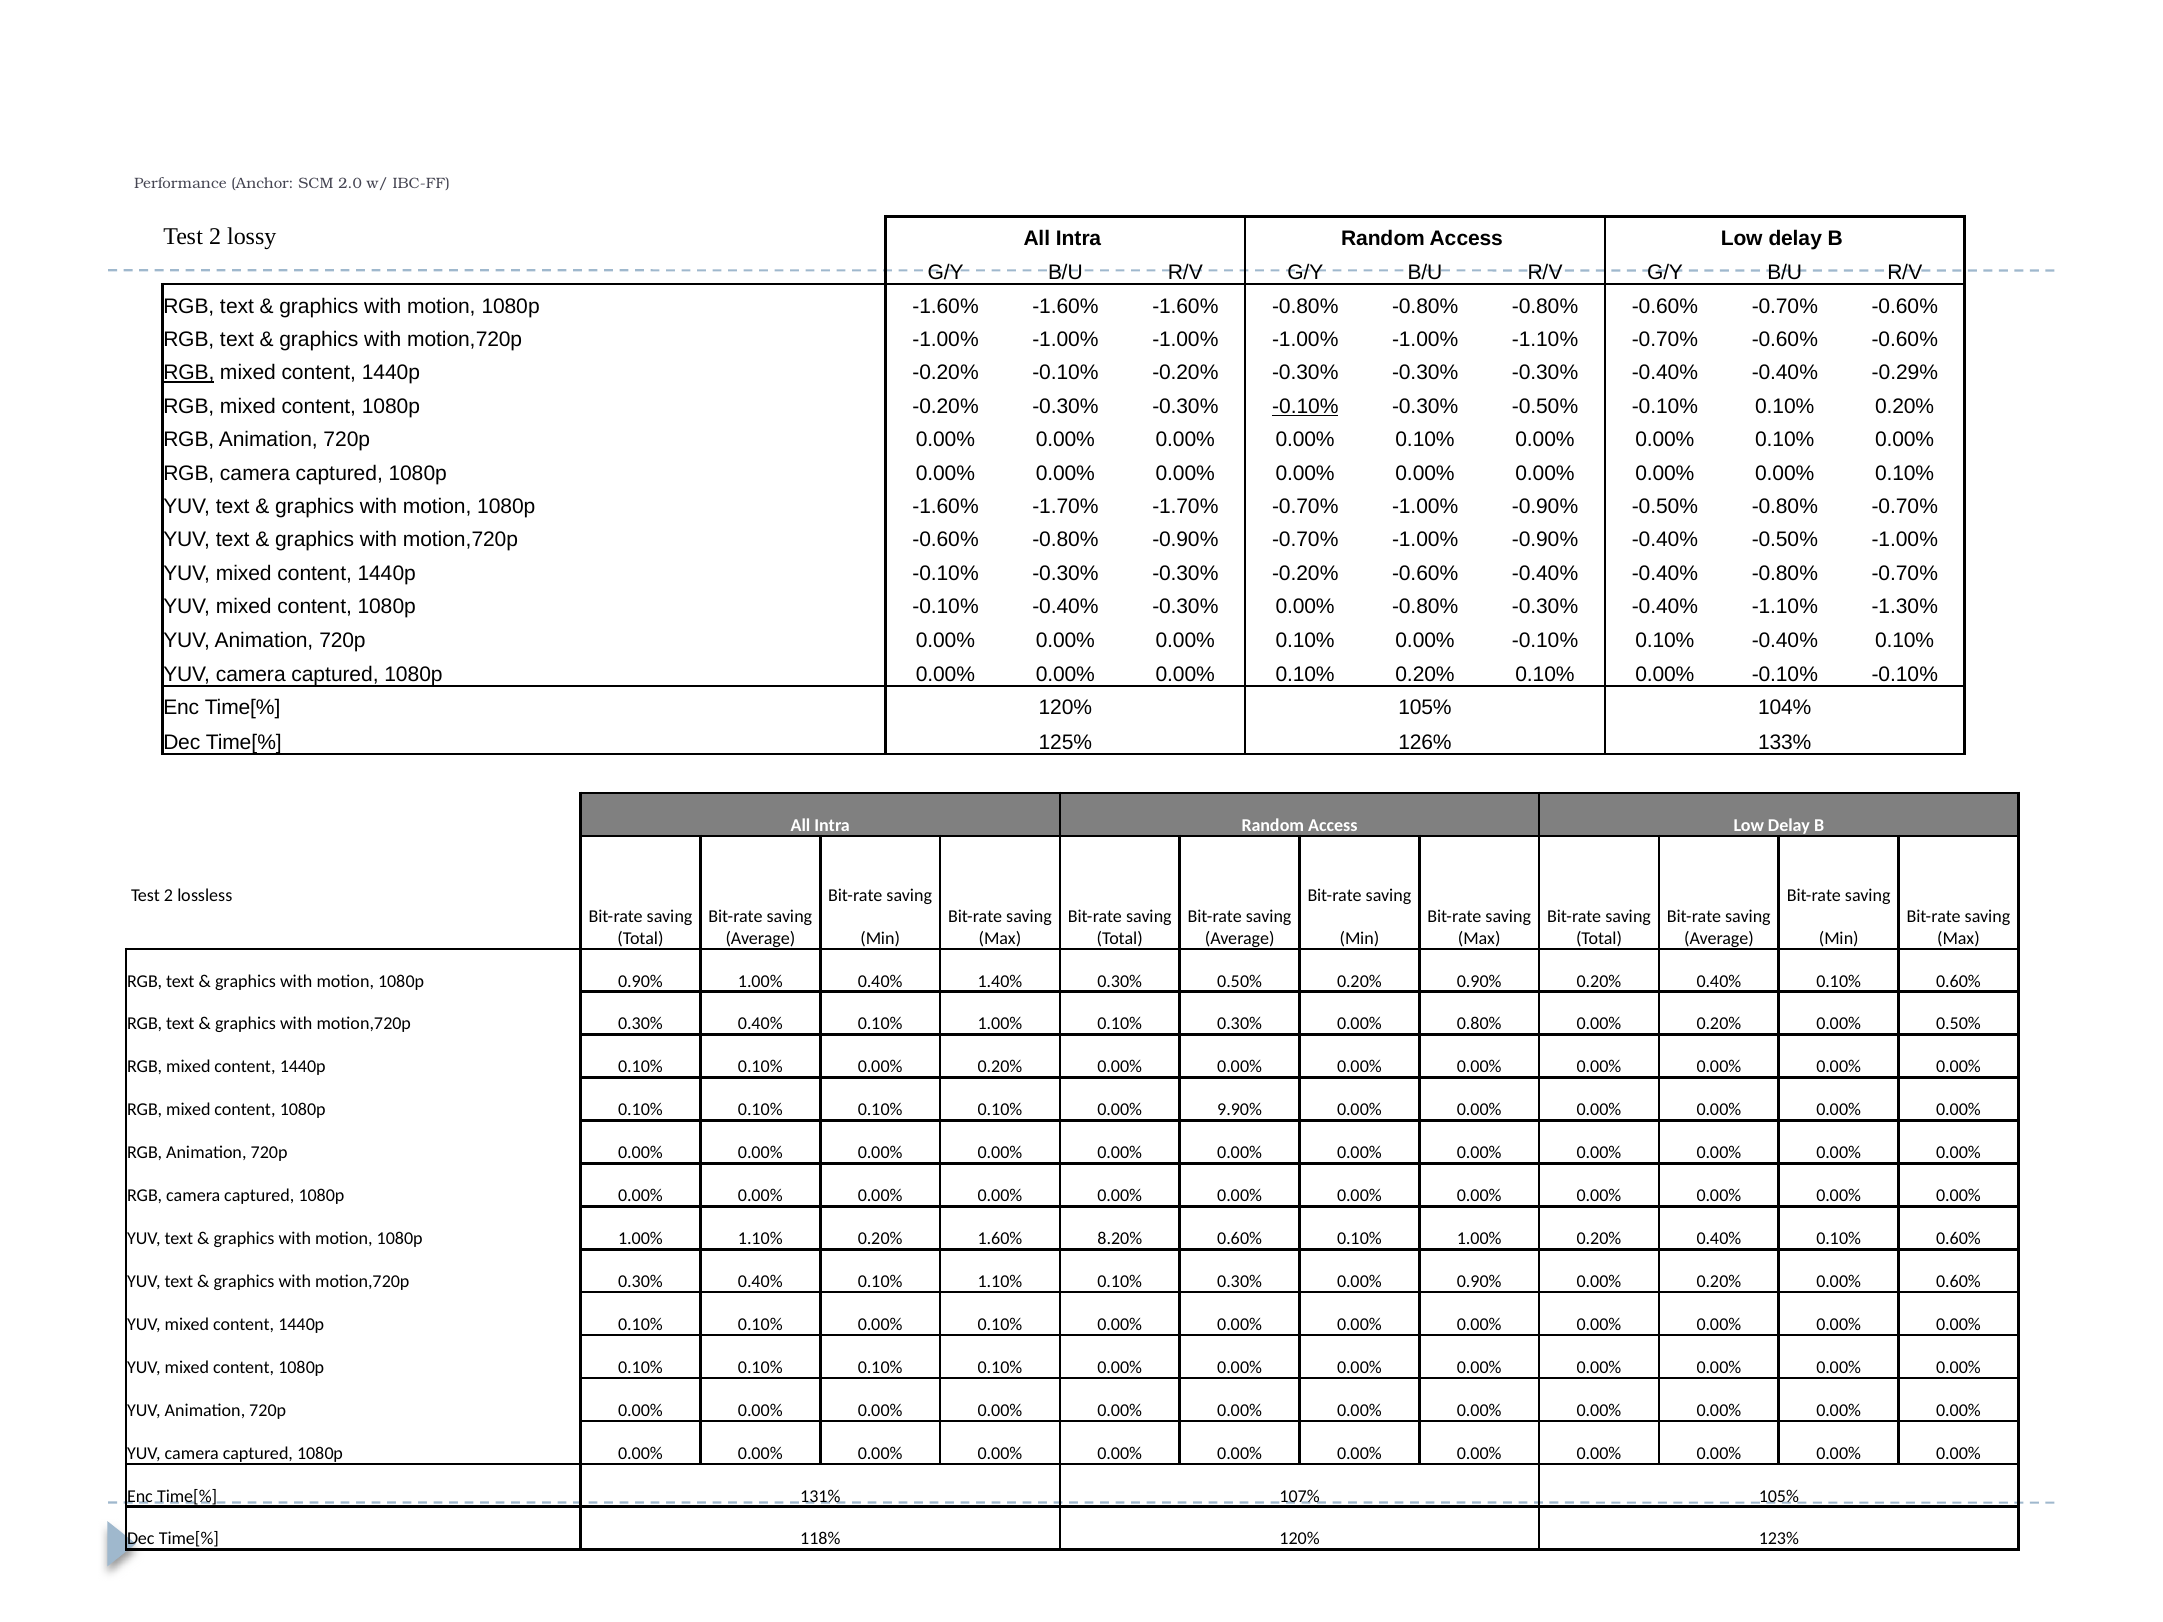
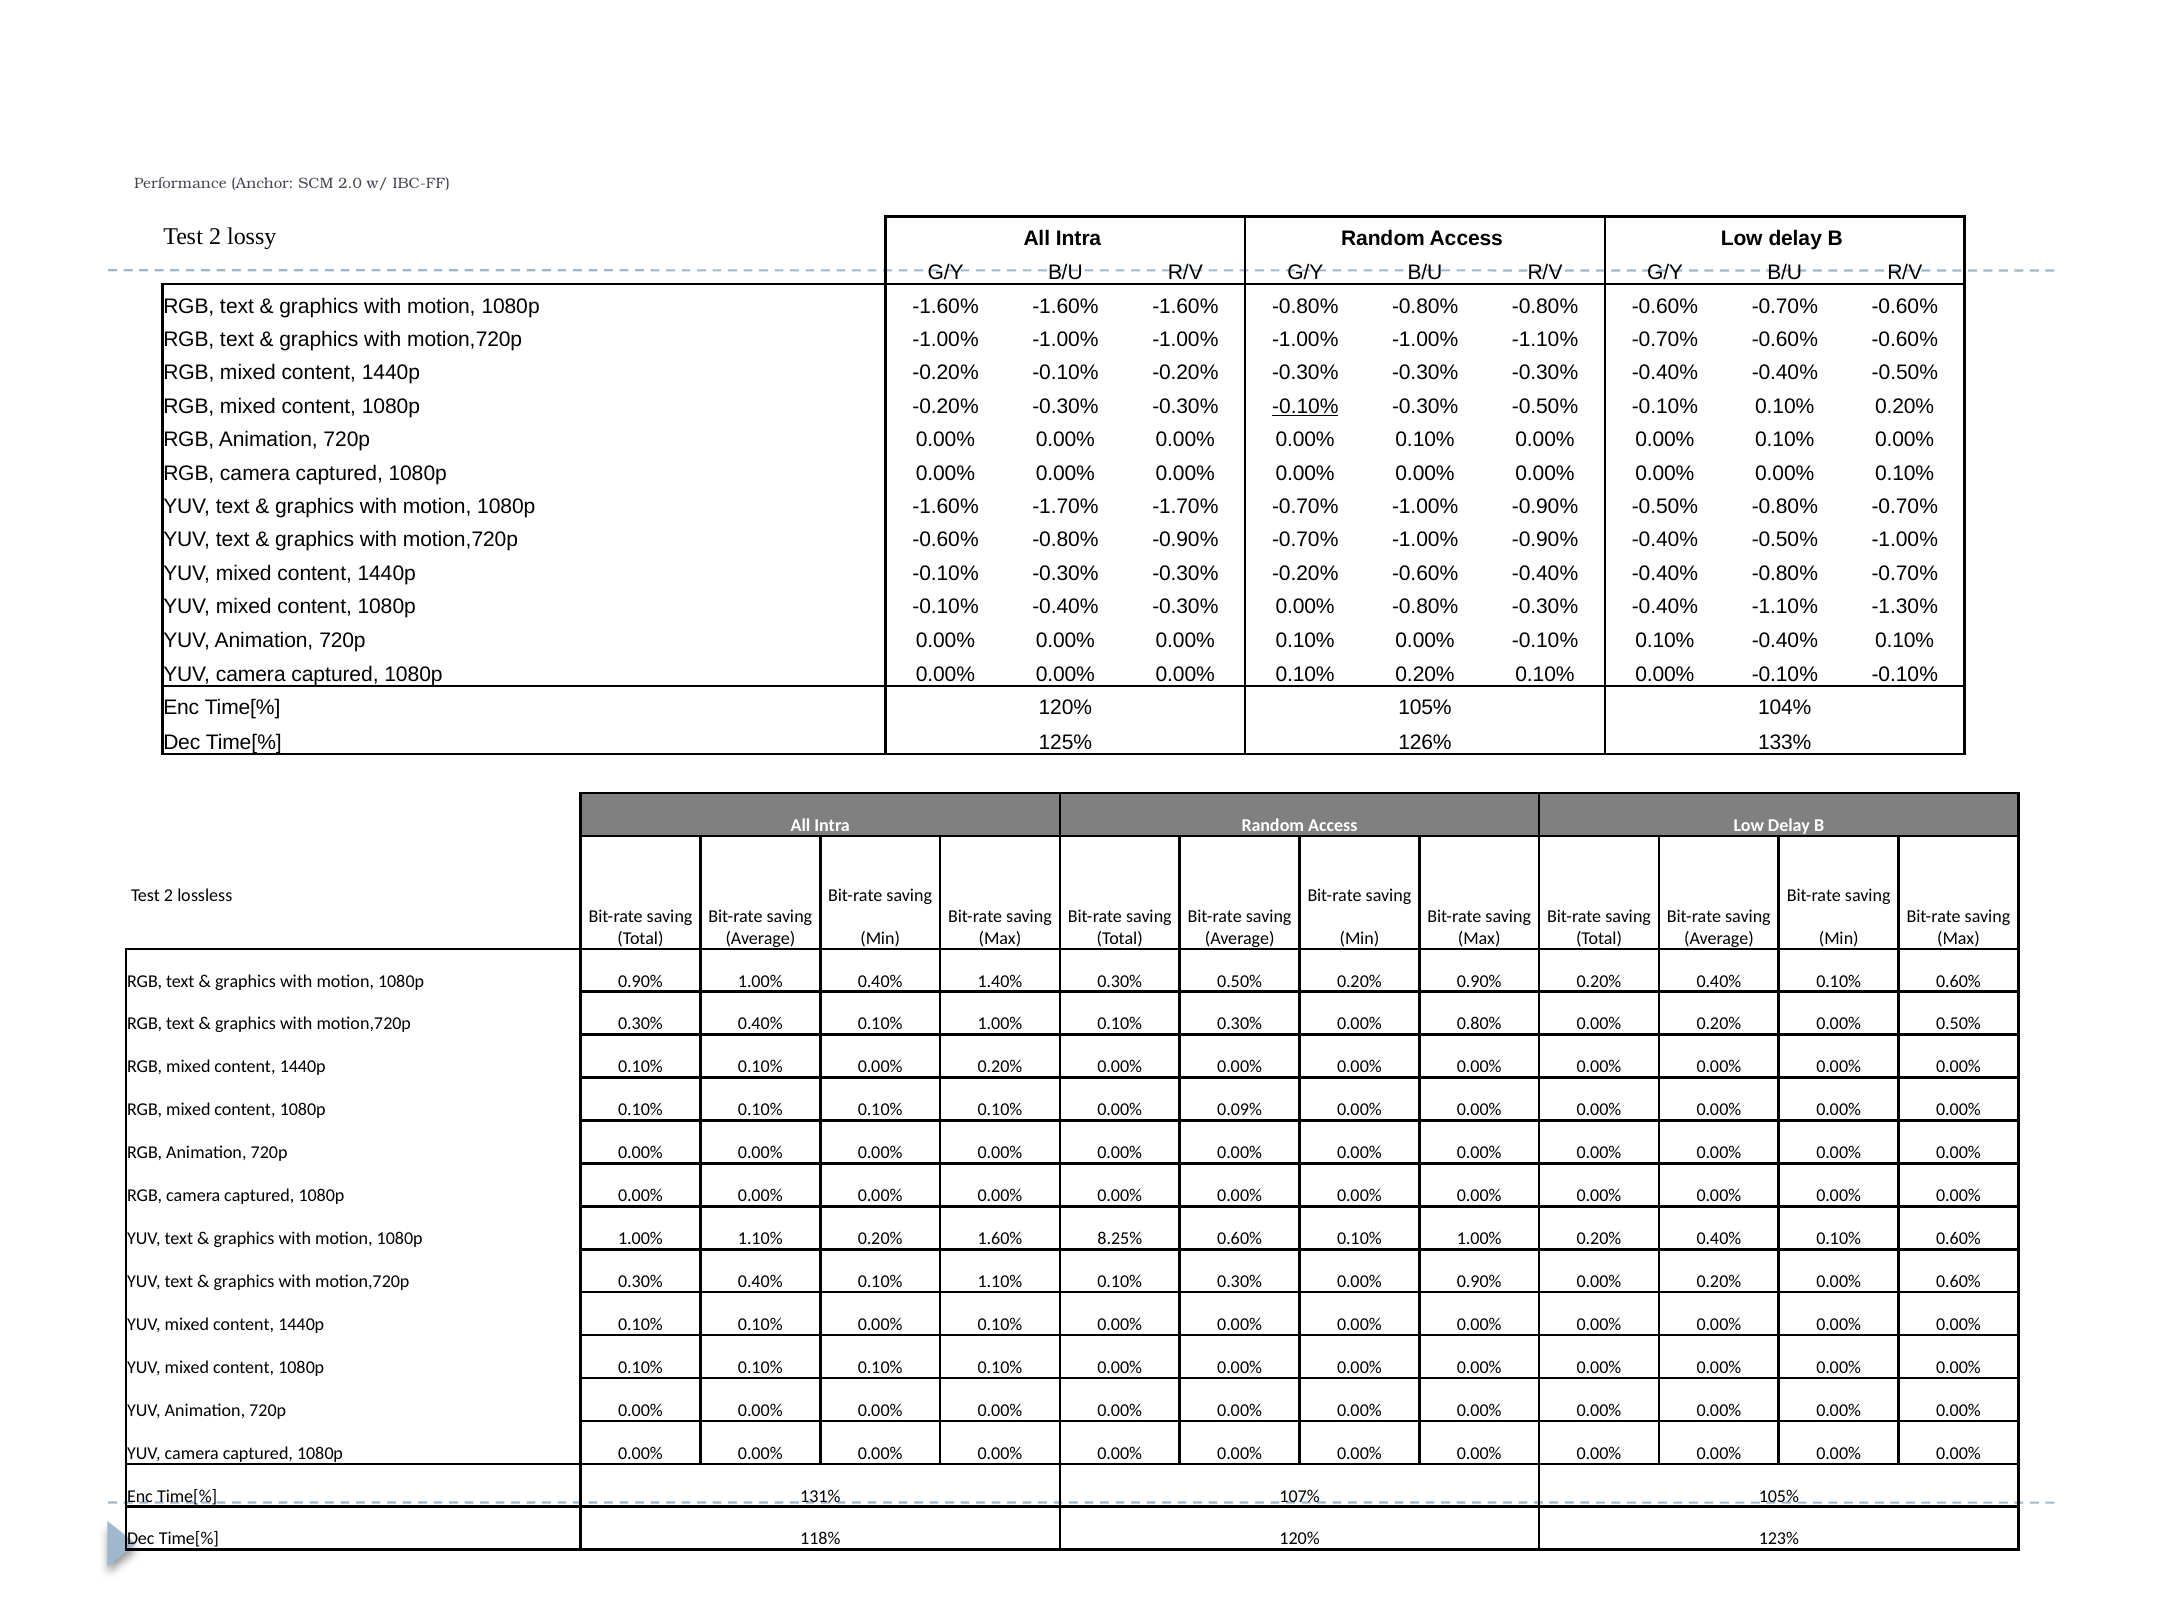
RGB underline: present -> none (189, 373)
-0.40% -0.40% -0.29%: -0.29% -> -0.50% (1905, 373)
9.90%: 9.90% -> 0.09% (1240, 1110)
8.20%: 8.20% -> 8.25% (1120, 1239)
